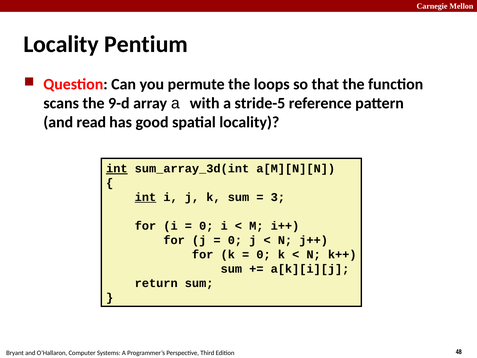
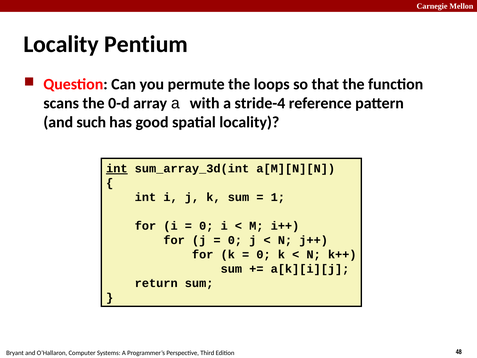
9-d: 9-d -> 0-d (119, 103)
stride-5: stride-5 -> stride-4 (260, 103)
read: read -> such (91, 122)
int underline: present -> none (145, 197)
3: 3 -> 1 (278, 197)
